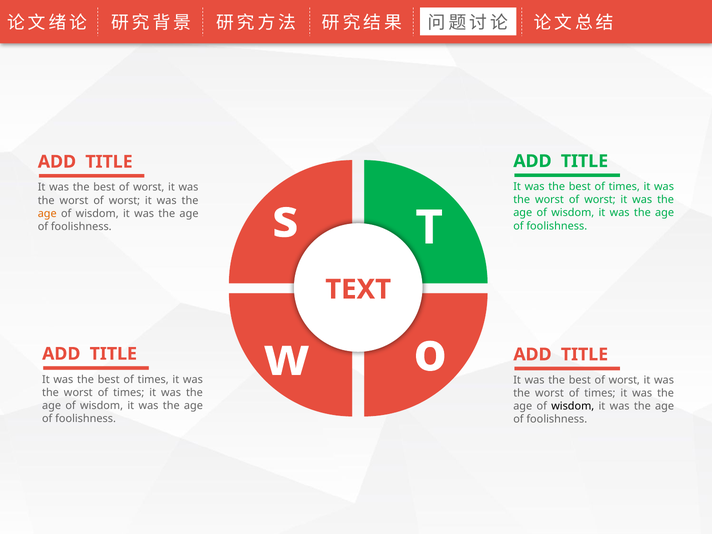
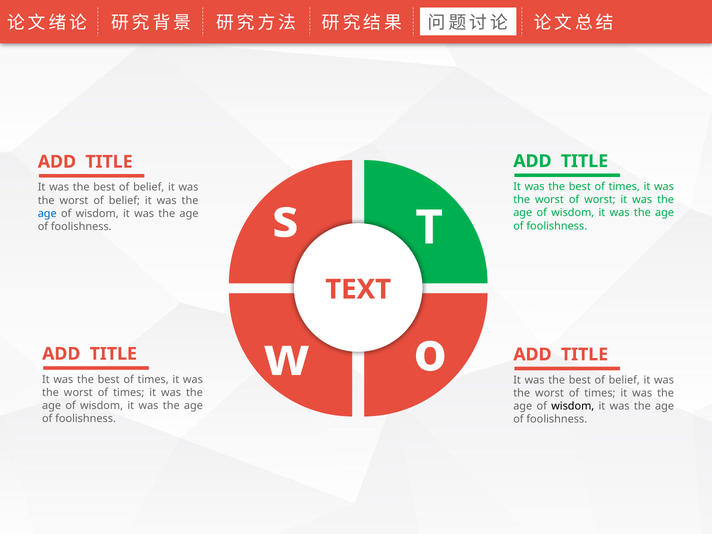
worst: worst -> belief (149, 187)
worst: worst -> belief (124, 200)
age colour: orange -> blue (47, 214)
worst: worst -> belief (624, 380)
